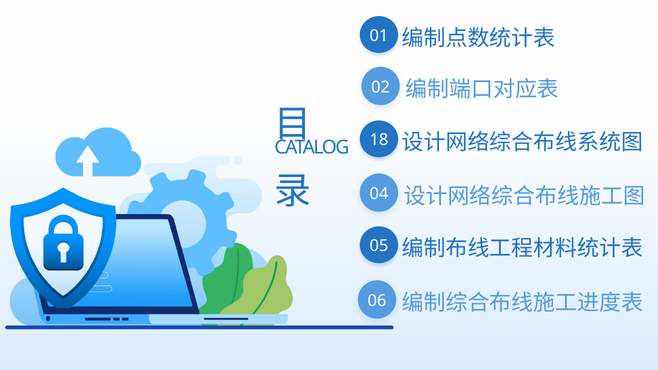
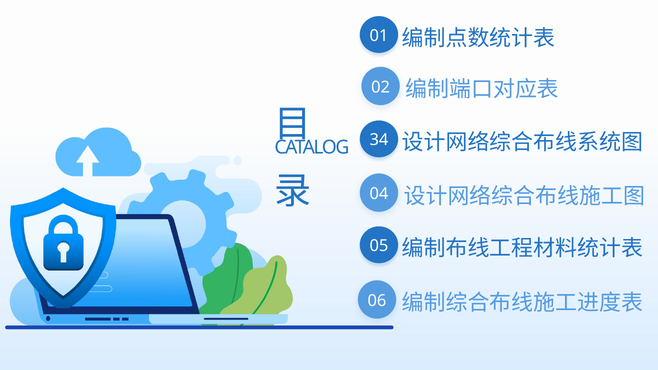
18: 18 -> 34 (379, 140)
